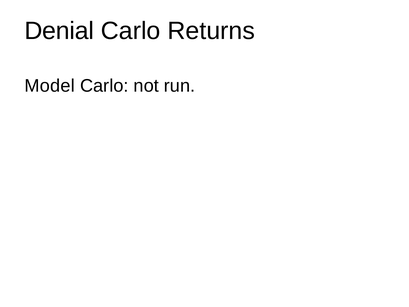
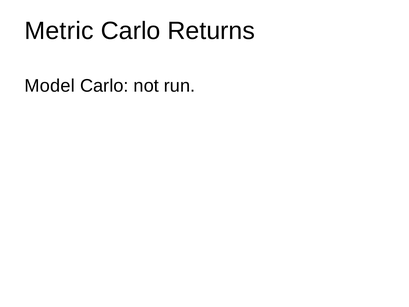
Denial: Denial -> Metric (59, 31)
